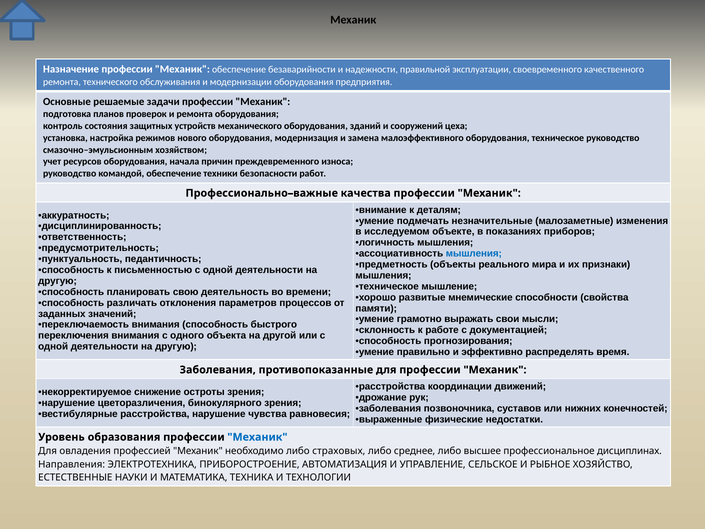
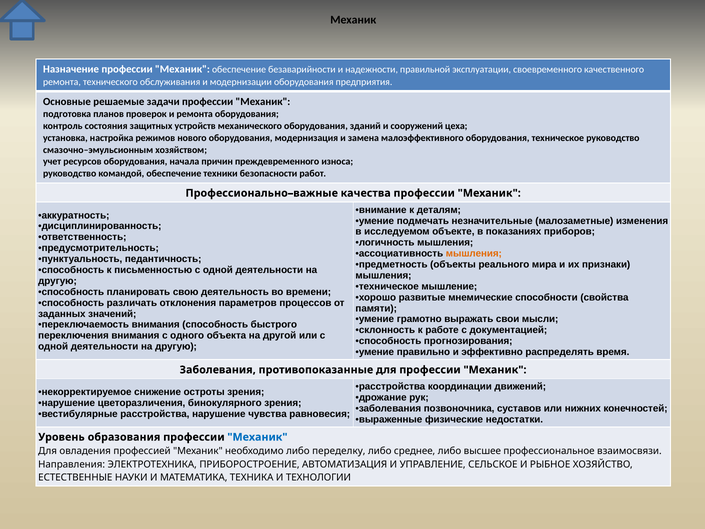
мышления colour: blue -> orange (474, 253)
страховых: страховых -> переделку (339, 451)
дисциплинах: дисциплинах -> взаимосвязи (629, 451)
